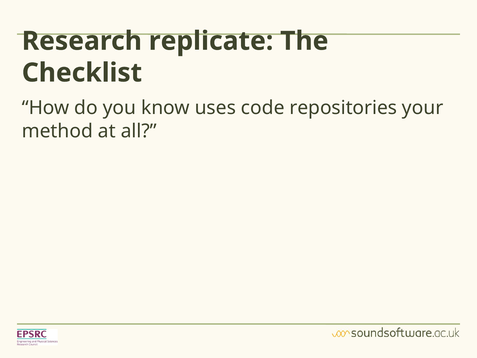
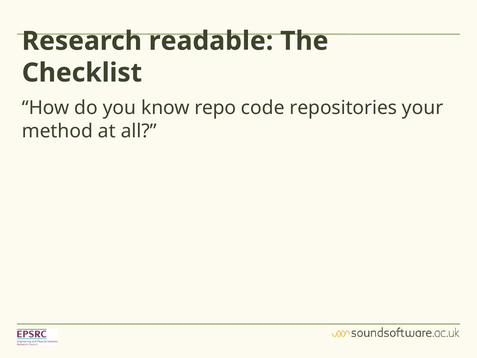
replicate: replicate -> readable (211, 41)
uses: uses -> repo (215, 108)
